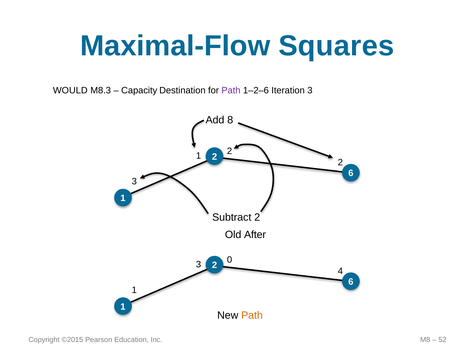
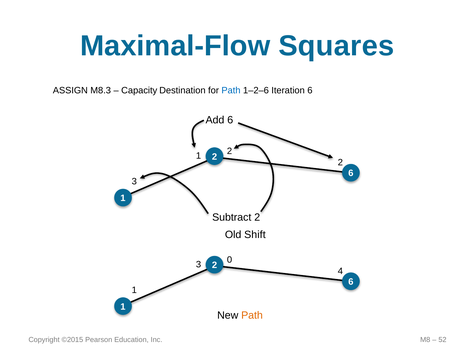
WOULD: WOULD -> ASSIGN (70, 90)
Path colour: purple -> blue (231, 90)
Iteration 3: 3 -> 6 (310, 90)
Add 8: 8 -> 6 (230, 120)
After: After -> Shift (255, 235)
